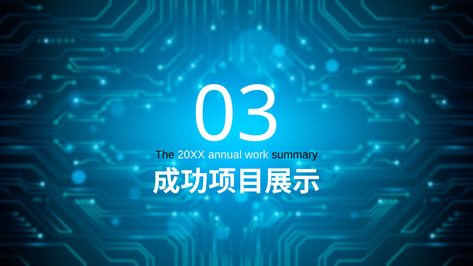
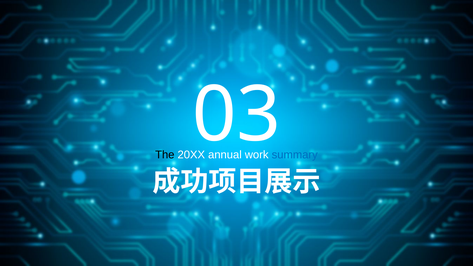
summary colour: black -> blue (295, 155)
